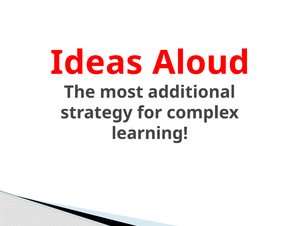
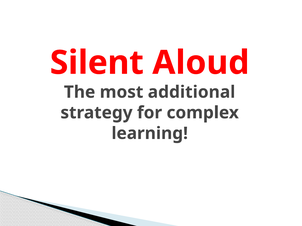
Ideas: Ideas -> Silent (97, 63)
